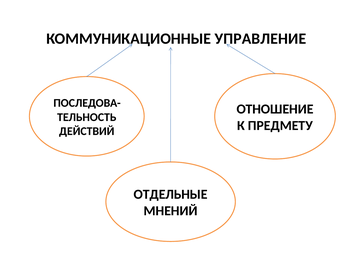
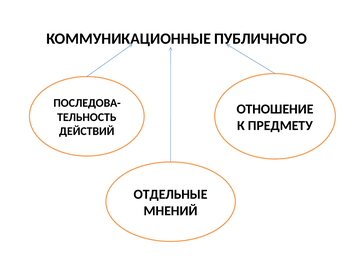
УПРАВЛЕНИЕ: УПРАВЛЕНИЕ -> ПУБЛИЧНОГО (261, 39)
